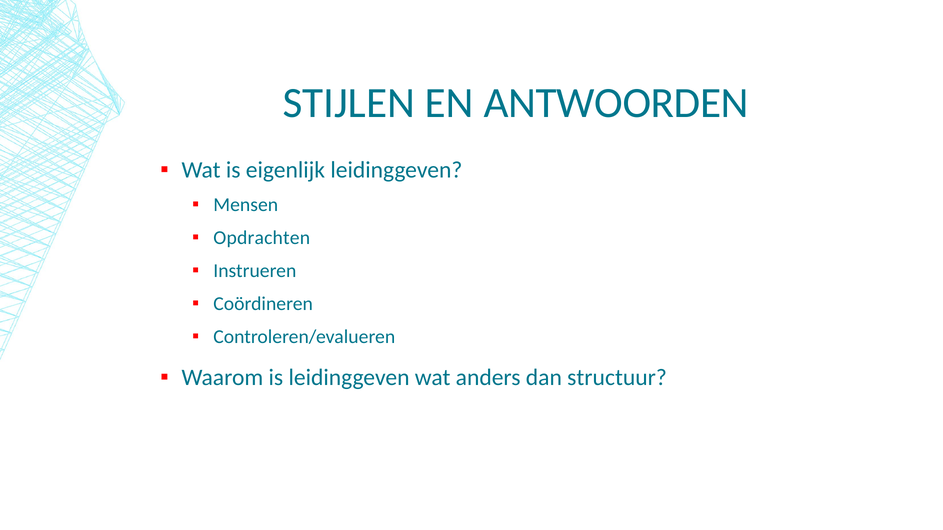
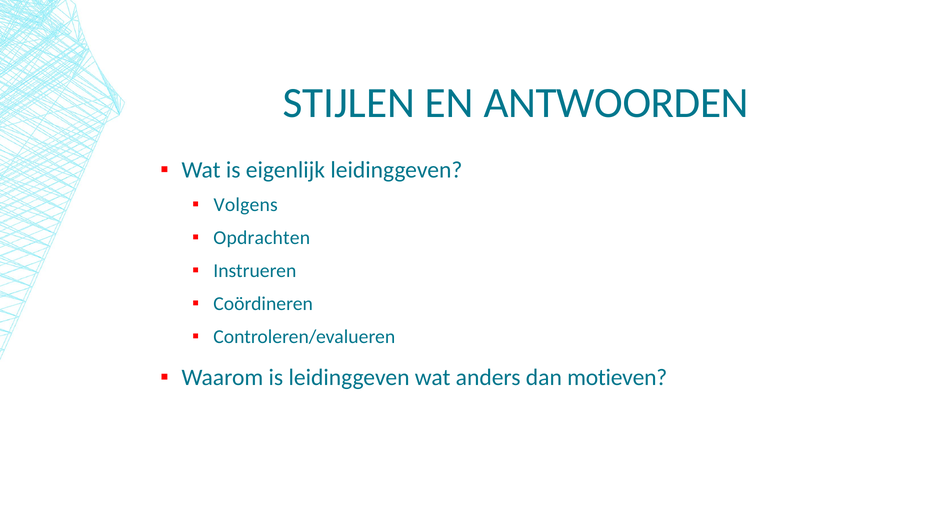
Mensen: Mensen -> Volgens (246, 205)
structuur: structuur -> motieven (617, 378)
